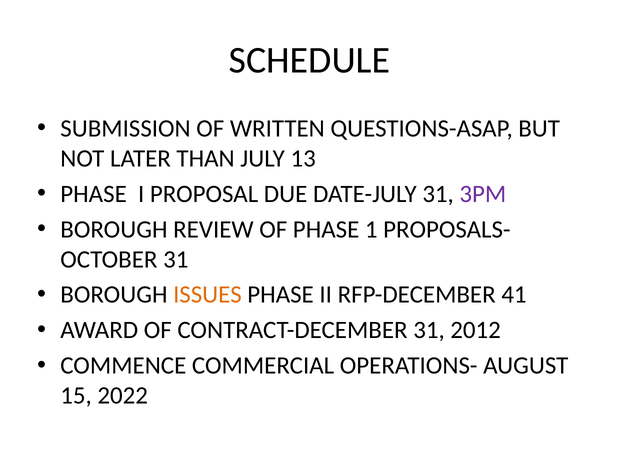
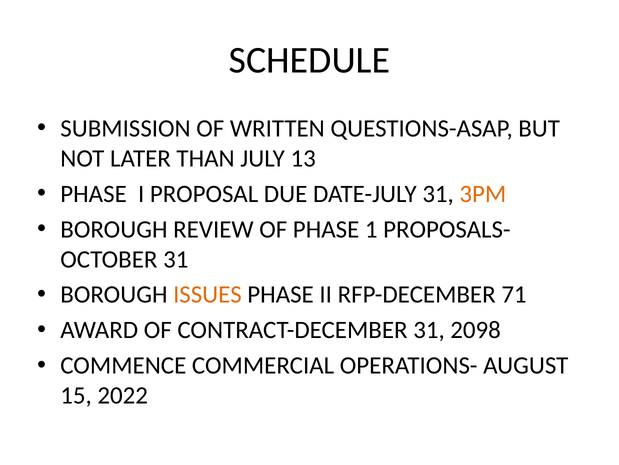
3PM colour: purple -> orange (483, 193)
41: 41 -> 71 (514, 294)
2012: 2012 -> 2098 (476, 330)
